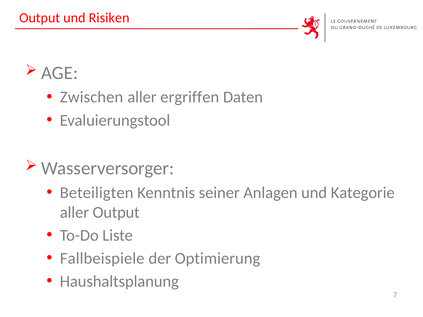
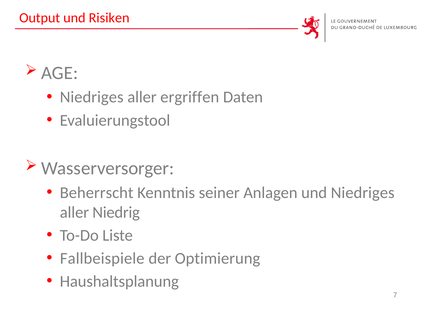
Zwischen: Zwischen -> Niedriges (92, 97)
Beteiligten: Beteiligten -> Beherrscht (97, 193)
und Kategorie: Kategorie -> Niedriges (363, 193)
aller Output: Output -> Niedrig (116, 213)
